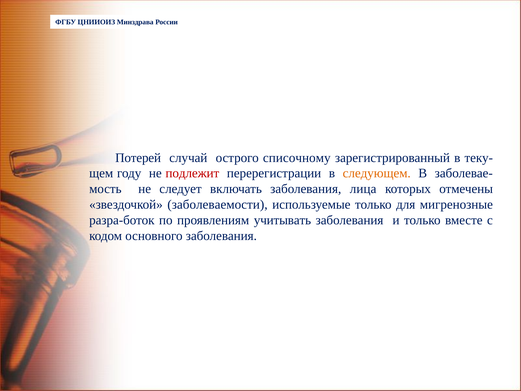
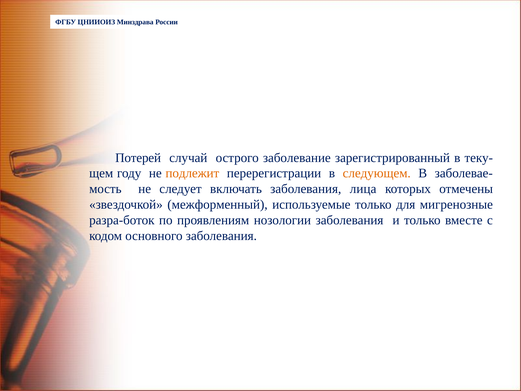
списочному: списочному -> заболевание (297, 158)
подлежит colour: red -> orange (192, 173)
заболеваемости: заболеваемости -> межформенный (217, 205)
учитывать: учитывать -> нозологии (282, 220)
